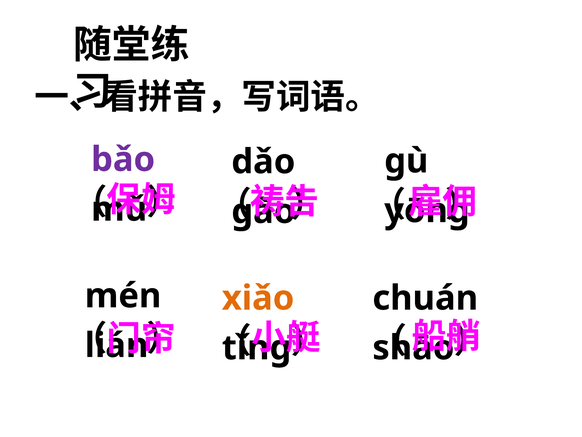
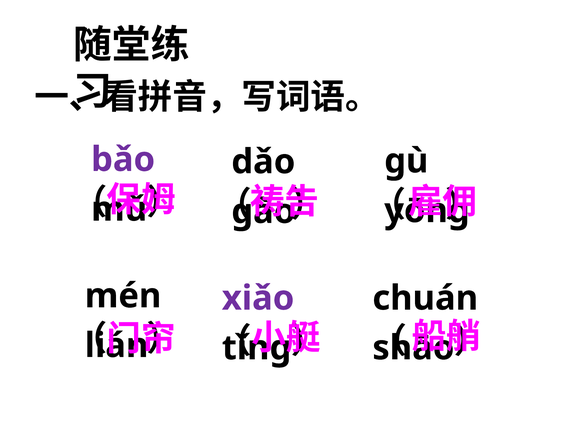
xiǎo colour: orange -> purple (258, 298)
